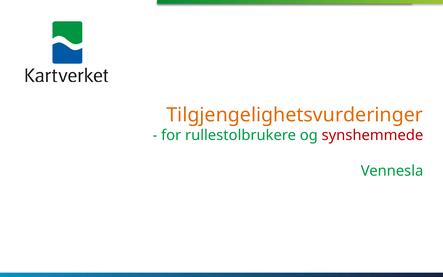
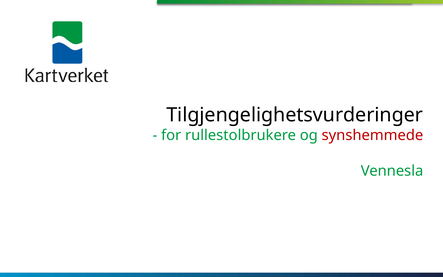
Tilgjengelighetsvurderinger colour: orange -> black (295, 115)
